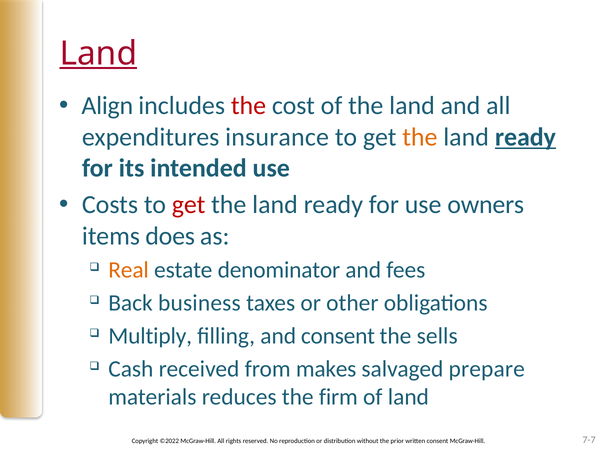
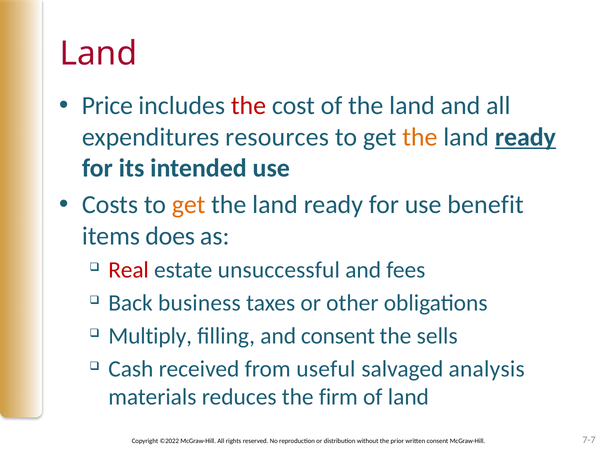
Land underline: present -> none (98, 54)
Align: Align -> Price (107, 106)
insurance: insurance -> resources (277, 137)
get colour: red -> orange (189, 204)
owners: owners -> benefit (486, 204)
Real colour: orange -> red (129, 270)
denominator: denominator -> unsuccessful (279, 270)
makes: makes -> useful (326, 368)
prepare: prepare -> analysis (487, 368)
